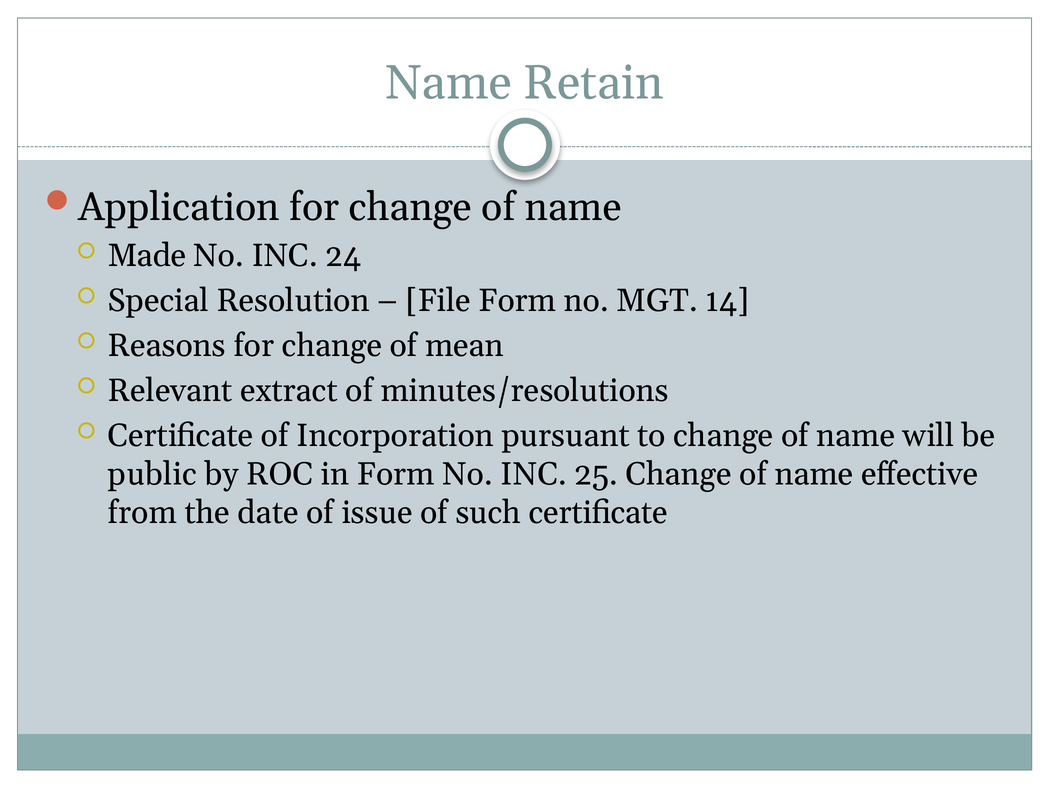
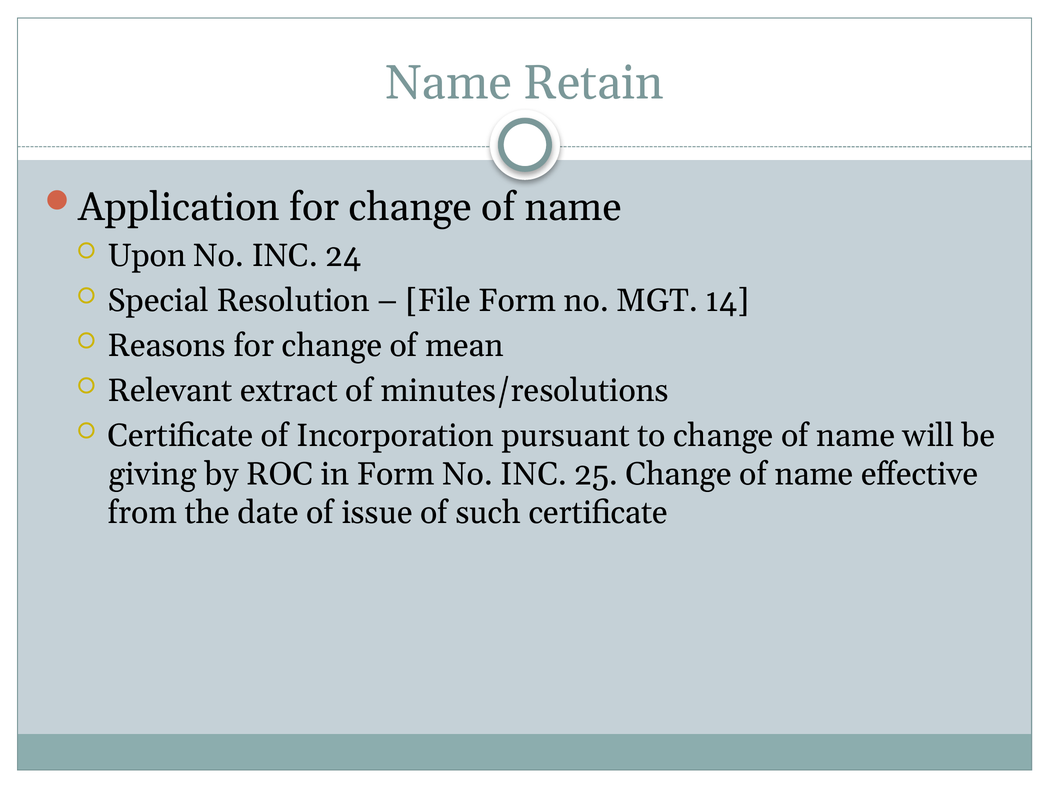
Made: Made -> Upon (147, 256)
public: public -> giving (152, 474)
